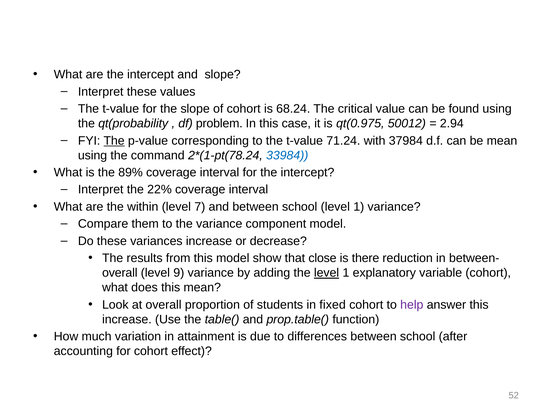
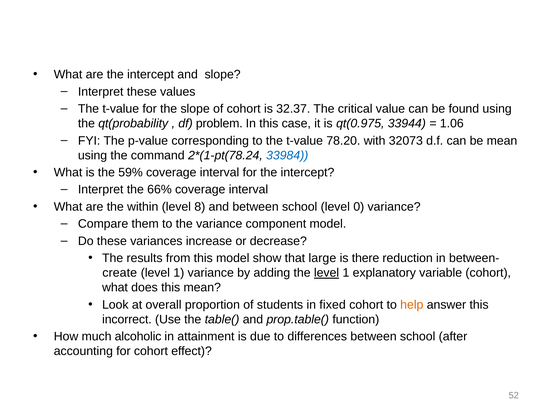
68.24: 68.24 -> 32.37 (293, 109)
50012: 50012 -> 33944 (407, 123)
2.94: 2.94 -> 1.06 (452, 123)
The underline: present -> none (114, 141)
71.24: 71.24 -> 78.20 (343, 141)
37984: 37984 -> 32073 (406, 141)
89%: 89% -> 59% (131, 172)
22%: 22% -> 66% (159, 190)
7: 7 -> 8 (200, 207)
school level 1: 1 -> 0 (359, 207)
close: close -> large (322, 258)
overall: overall -> create (120, 273)
9: 9 -> 1 (179, 273)
help colour: purple -> orange (412, 305)
increase: increase -> incorrect (127, 319)
variation: variation -> alcoholic (138, 337)
